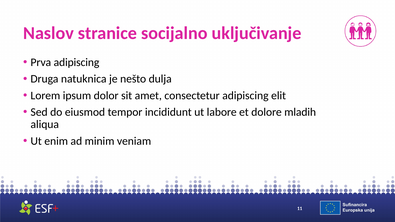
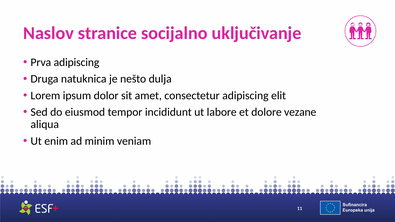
mladih: mladih -> vezane (300, 112)
